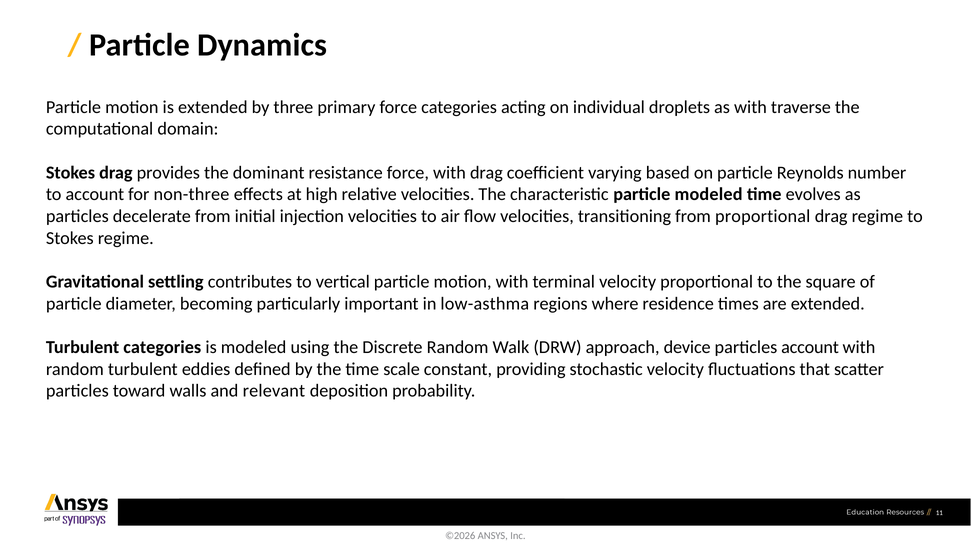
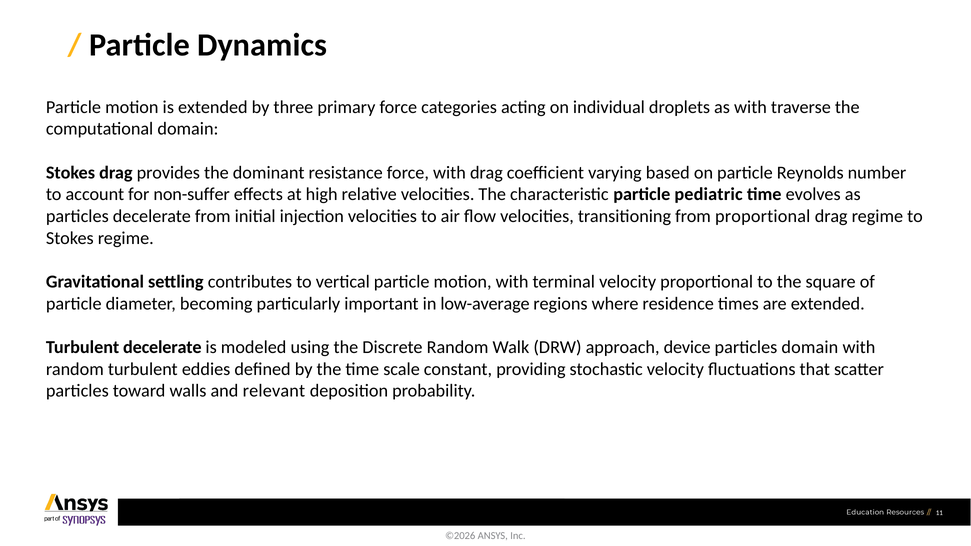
non-three: non-three -> non-suffer (192, 194)
particle modeled: modeled -> pediatric (709, 194)
low-asthma: low-asthma -> low-average (485, 304)
Turbulent categories: categories -> decelerate (162, 347)
particles account: account -> domain (810, 347)
